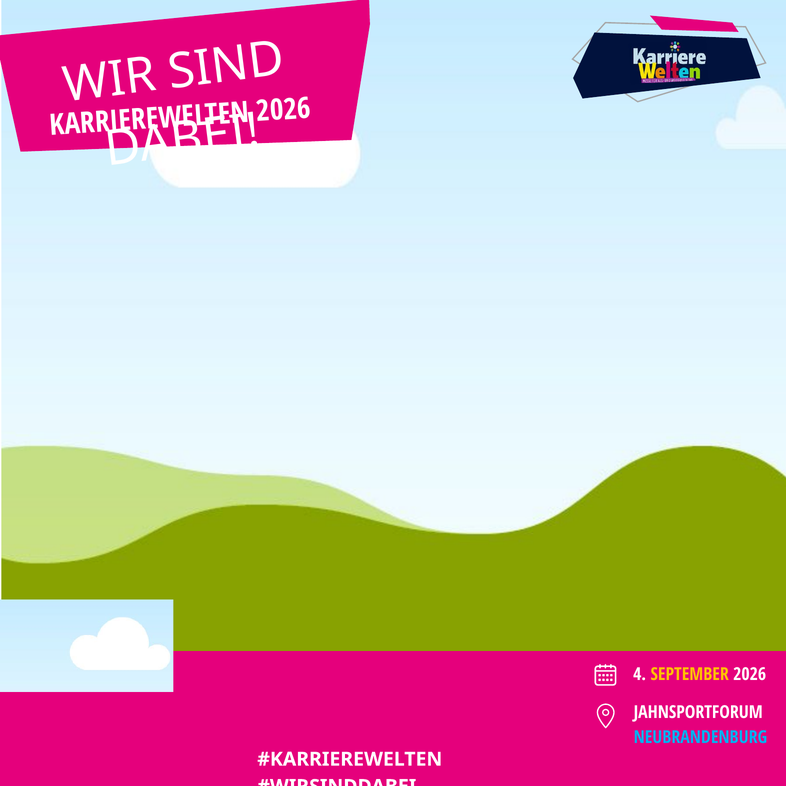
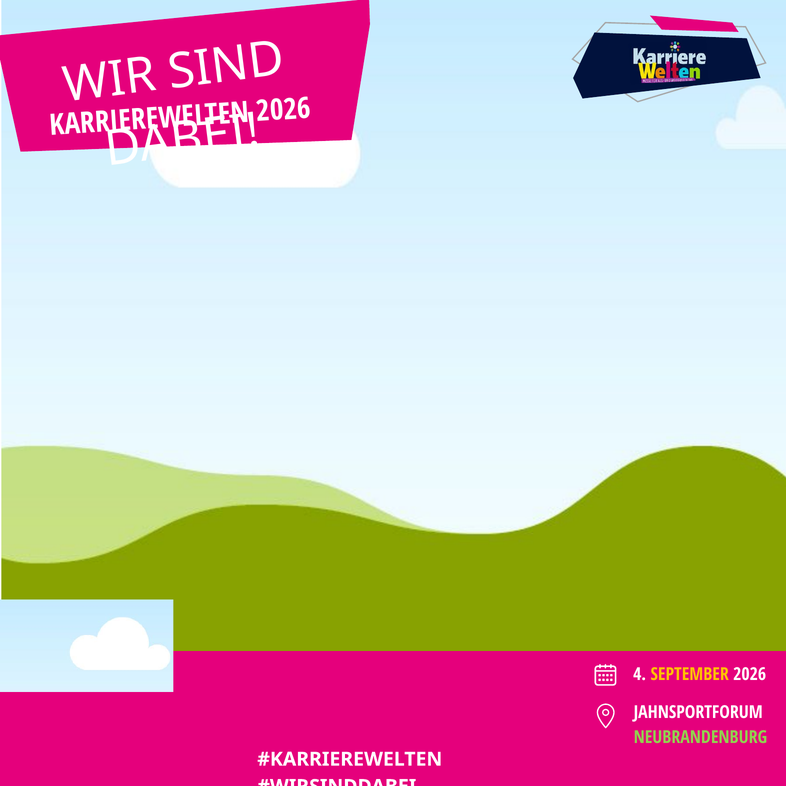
NEUBRANDENBURG colour: light blue -> light green (700, 737)
